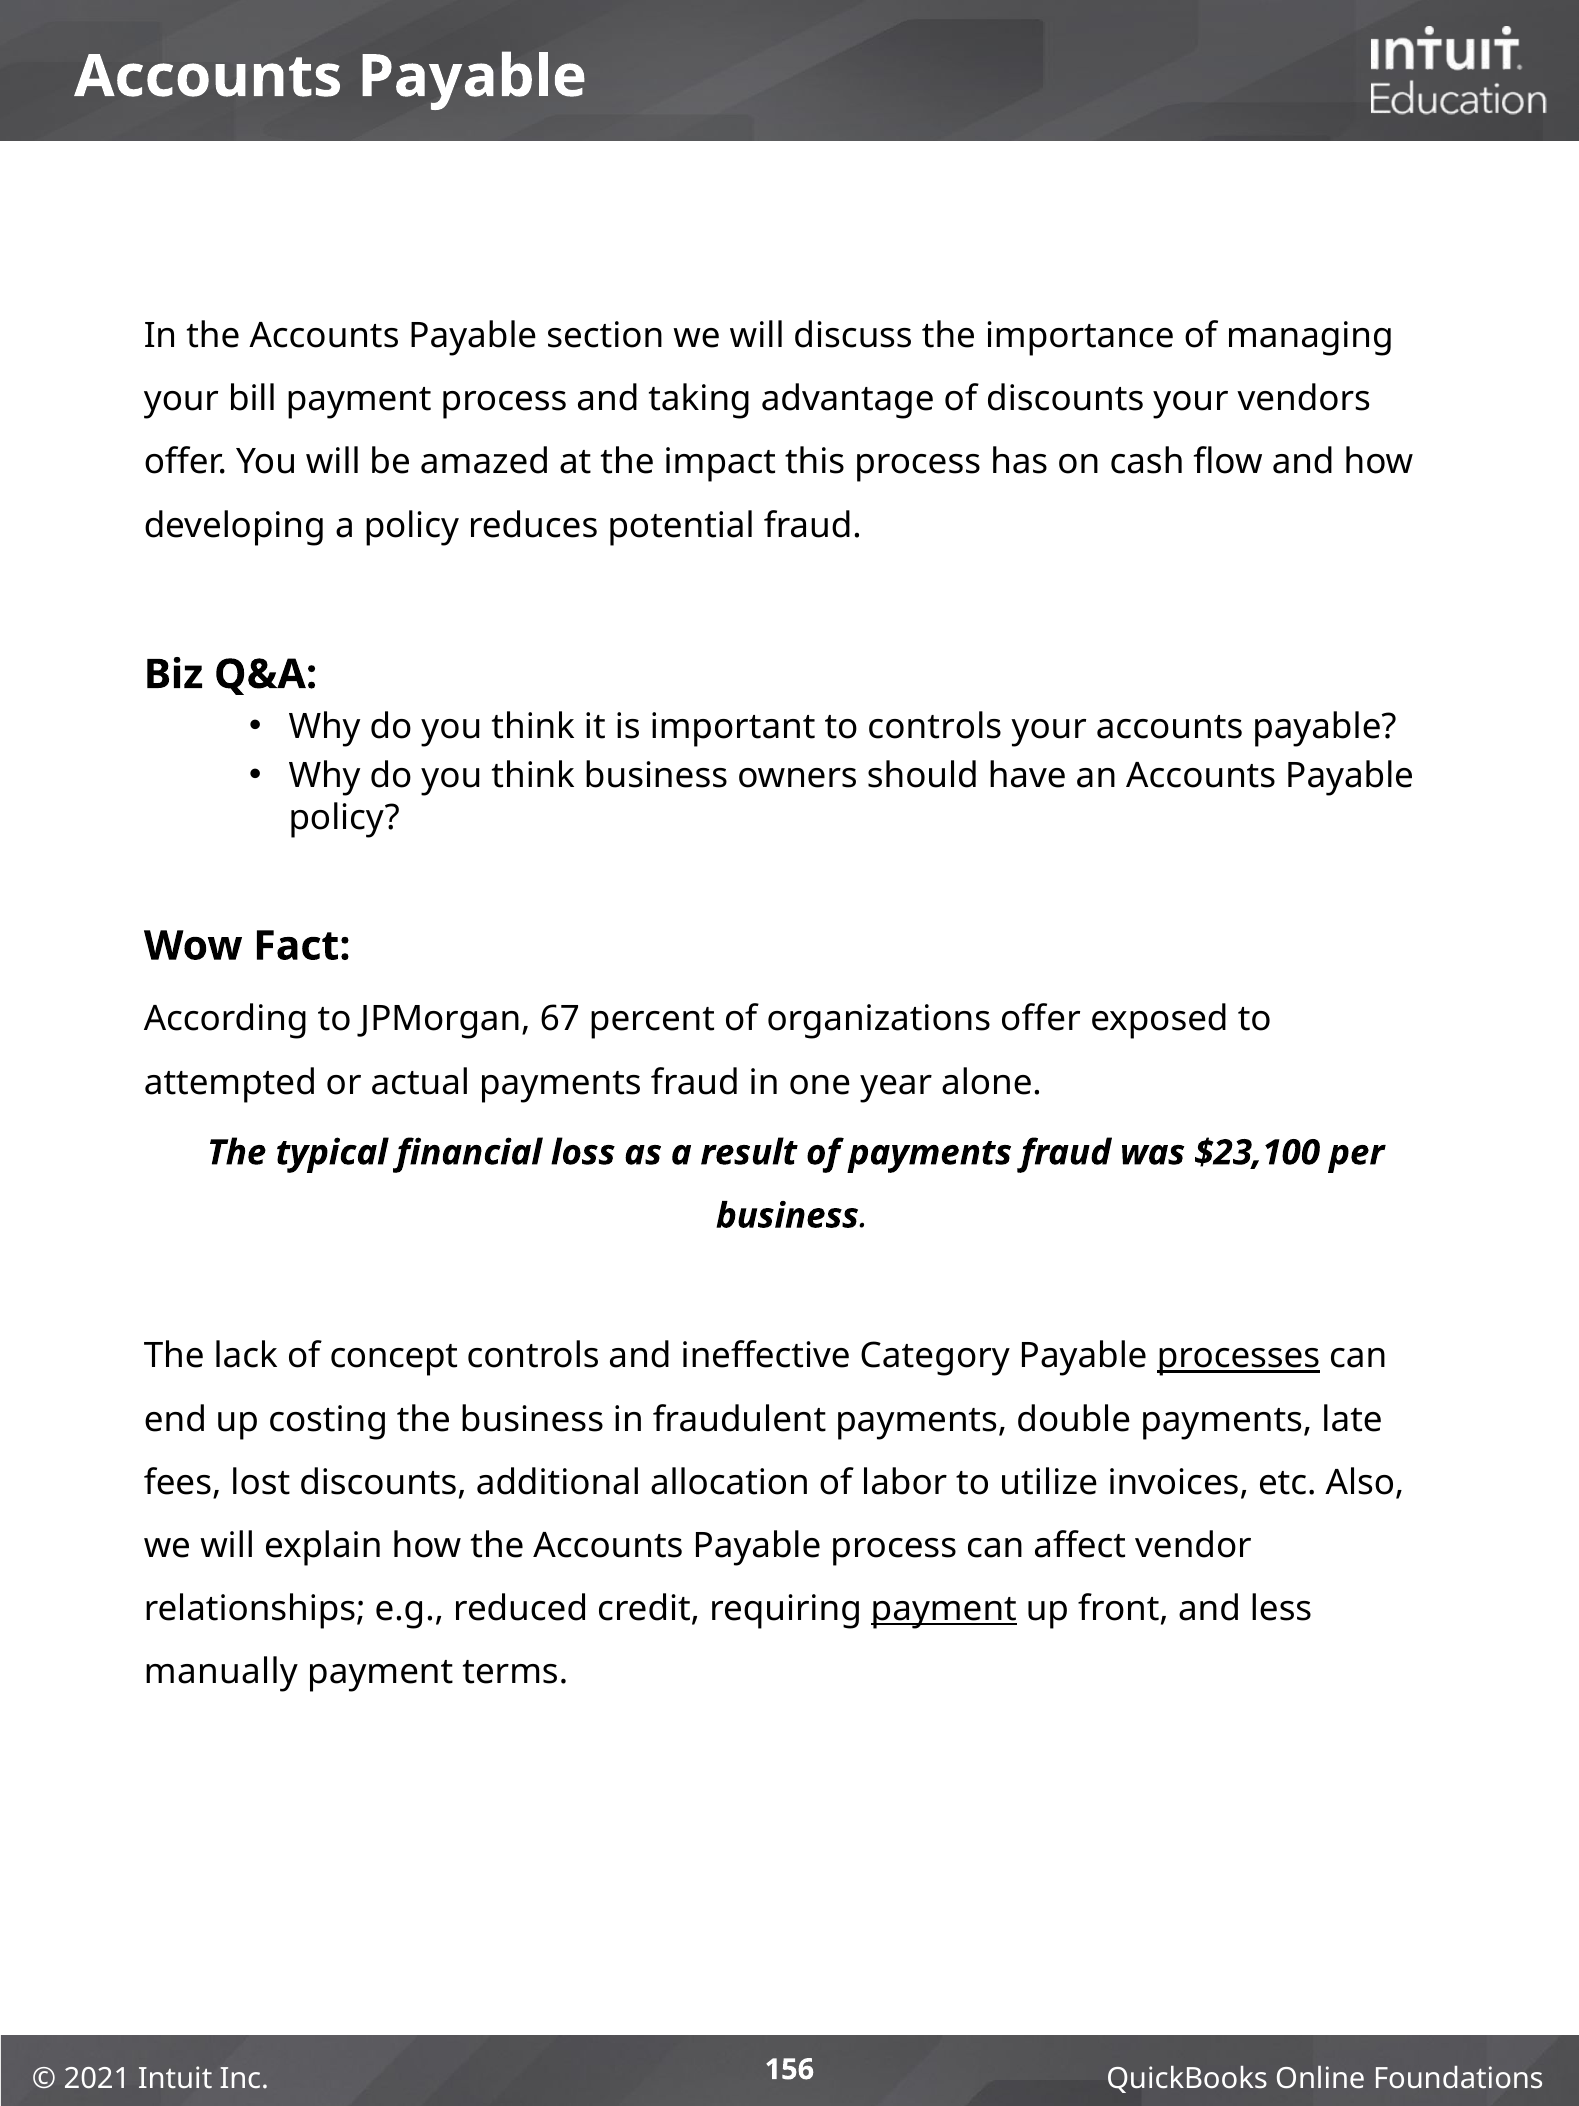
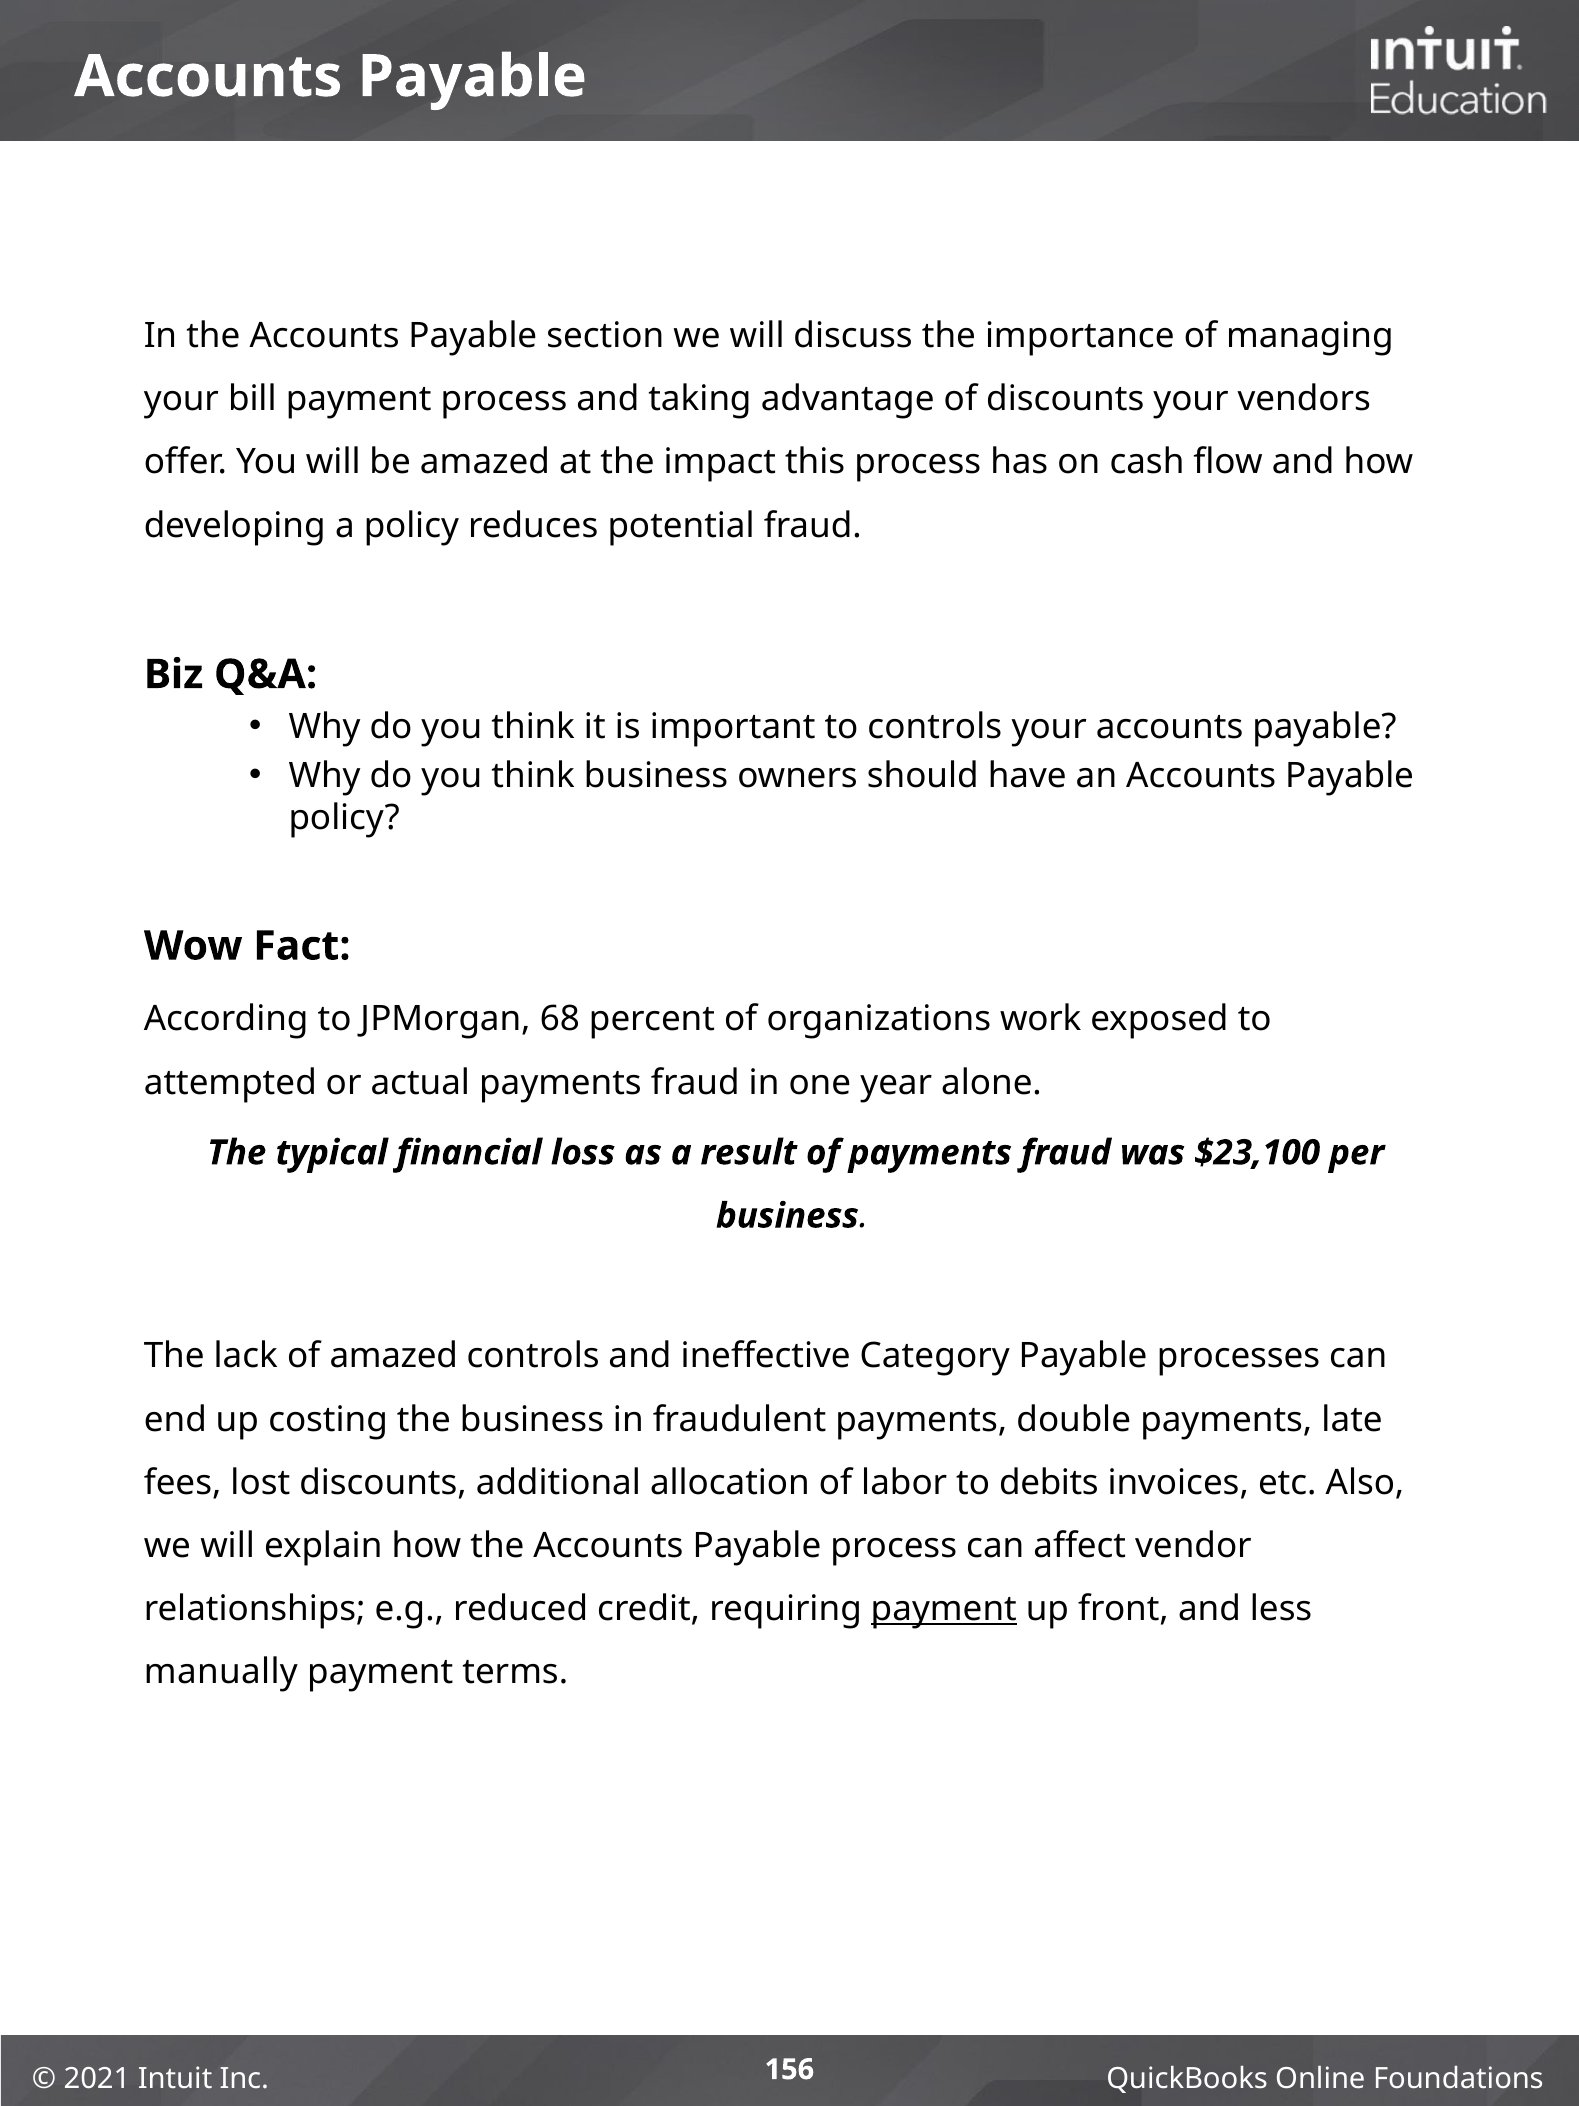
67: 67 -> 68 (560, 1019)
organizations offer: offer -> work (1041, 1019)
of concept: concept -> amazed (394, 1356)
processes underline: present -> none (1238, 1356)
utilize: utilize -> debits (1049, 1482)
